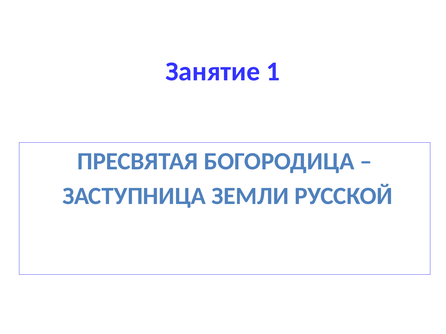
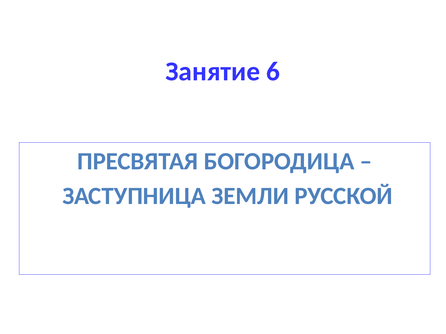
1: 1 -> 6 (273, 72)
